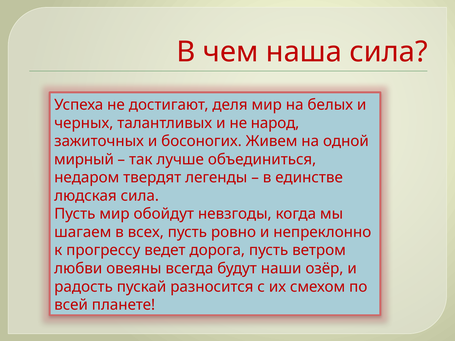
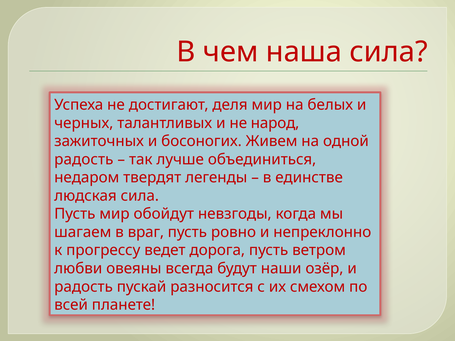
мирный: мирный -> радость (84, 160)
всех: всех -> враг (146, 232)
